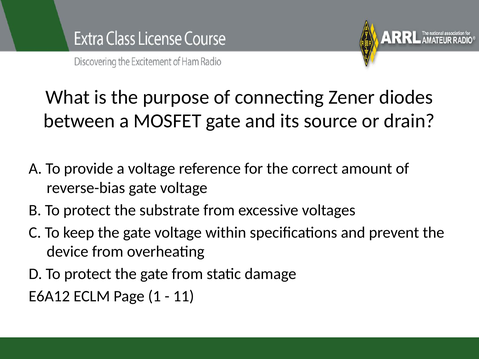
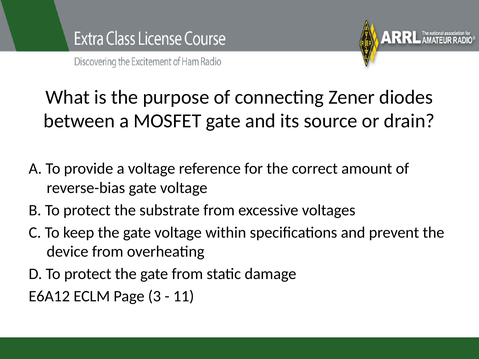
1: 1 -> 3 (155, 296)
